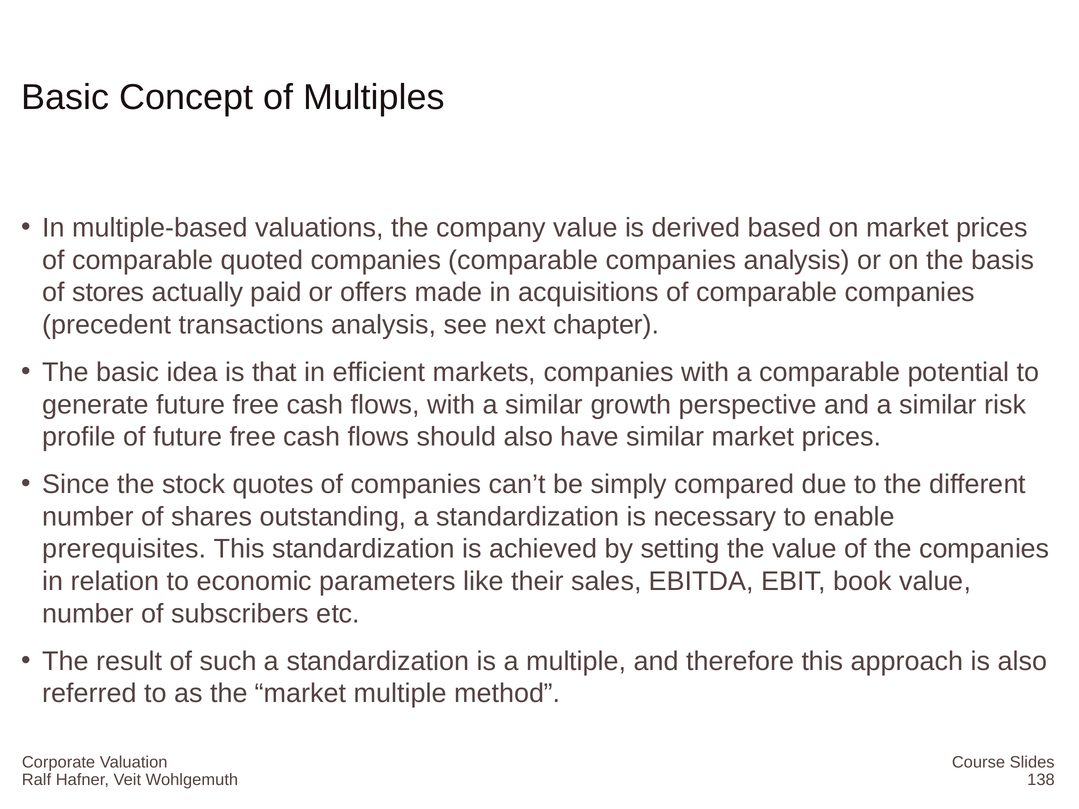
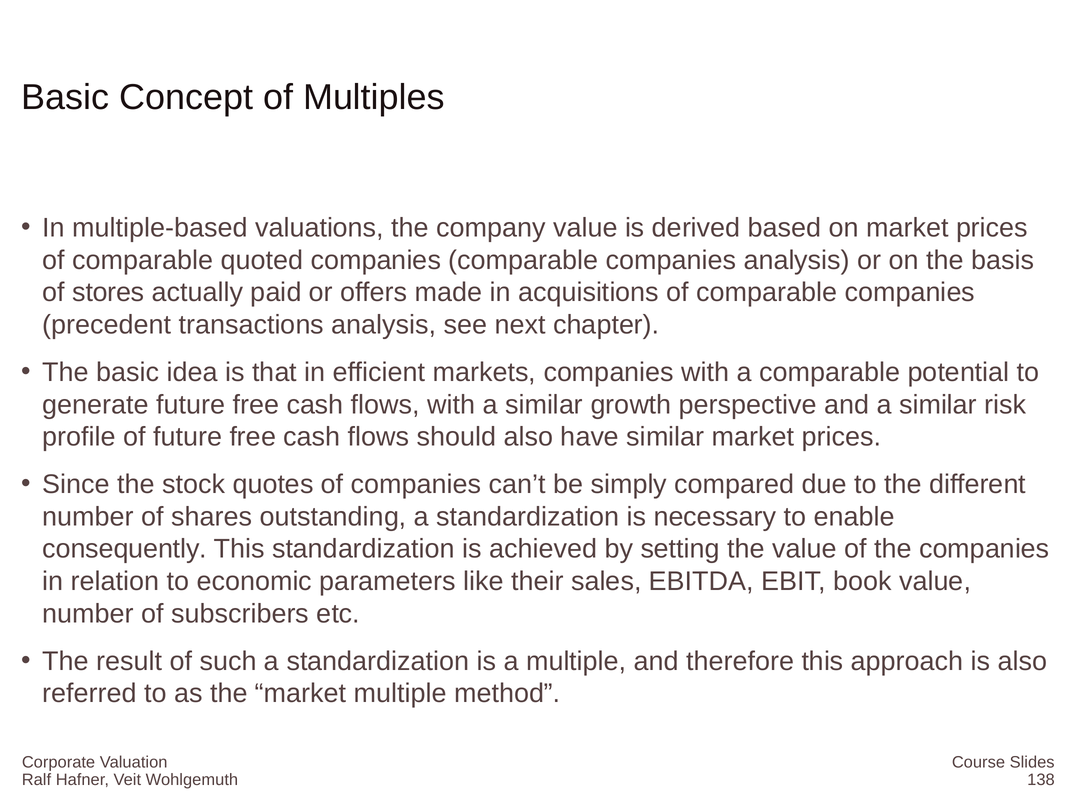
prerequisites: prerequisites -> consequently (125, 549)
